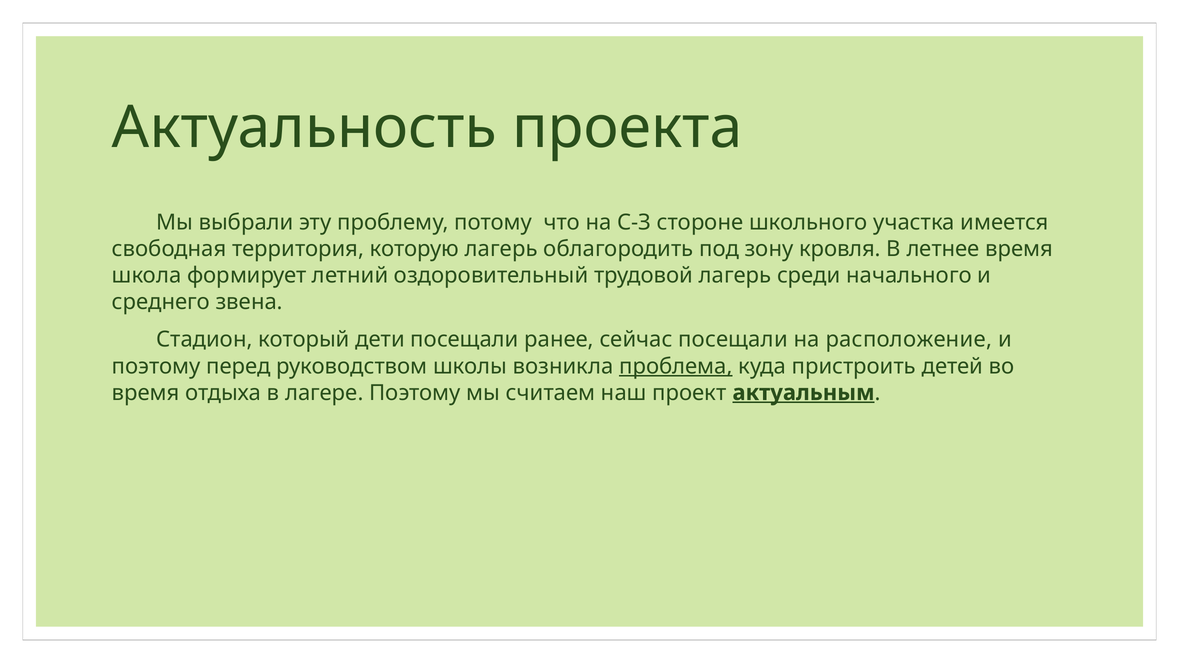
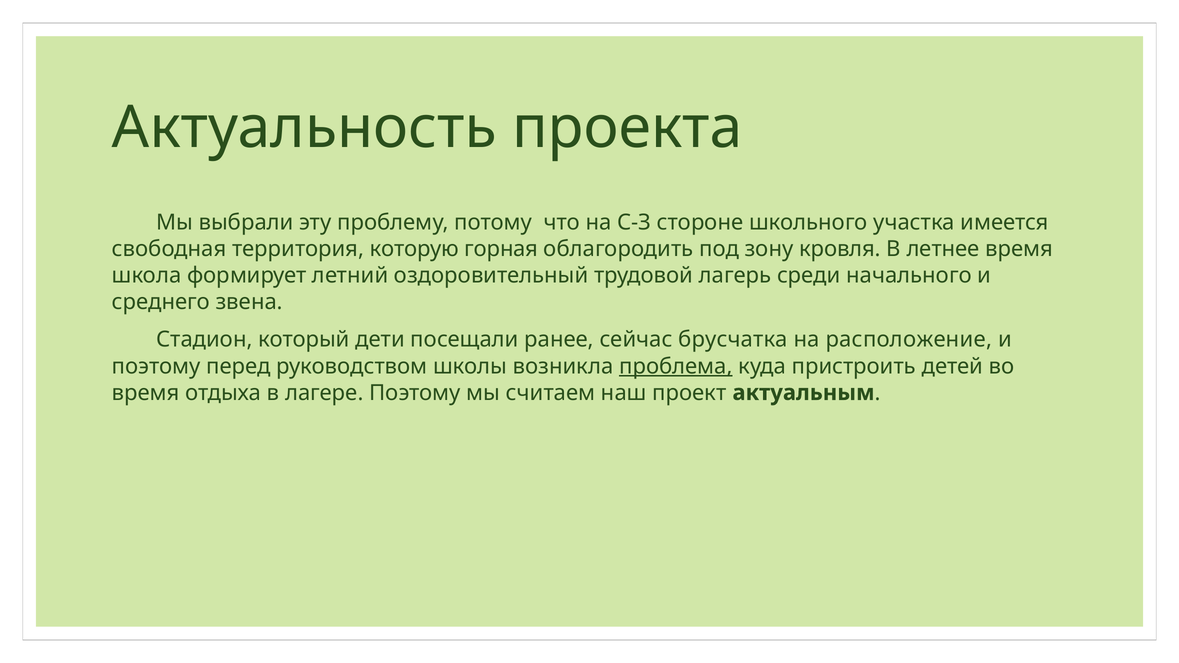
которую лагерь: лагерь -> горная (501, 249)
сейчас посещали: посещали -> брусчатка (733, 340)
актуальным underline: present -> none (804, 393)
